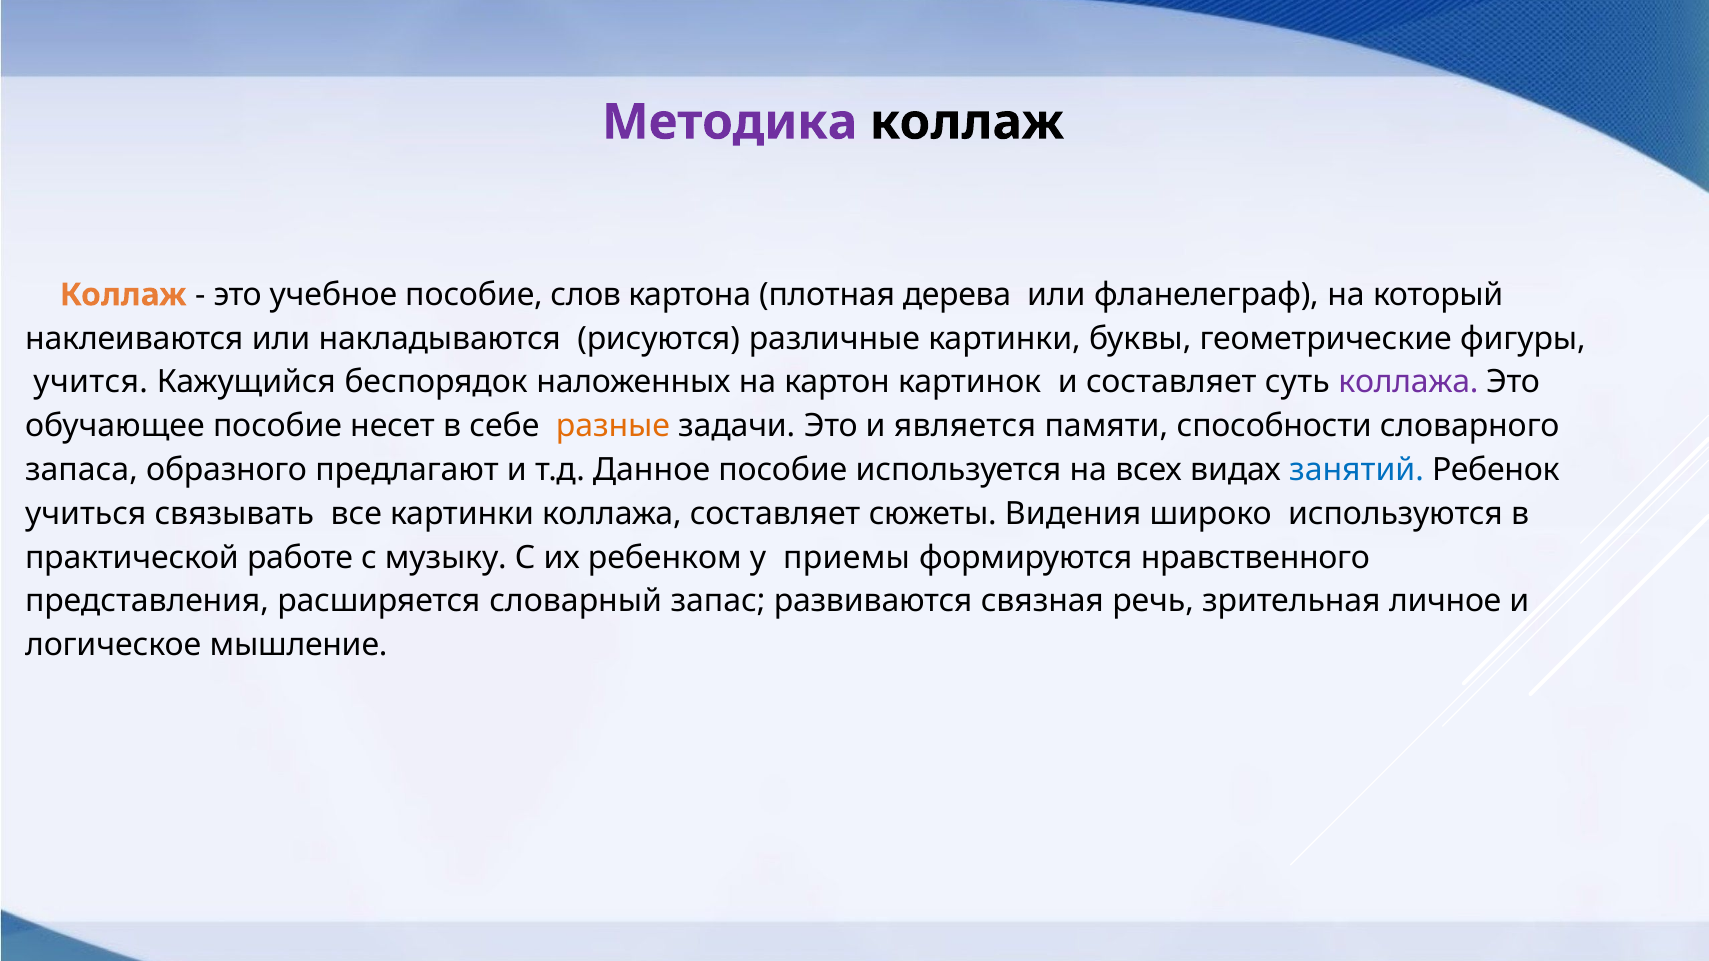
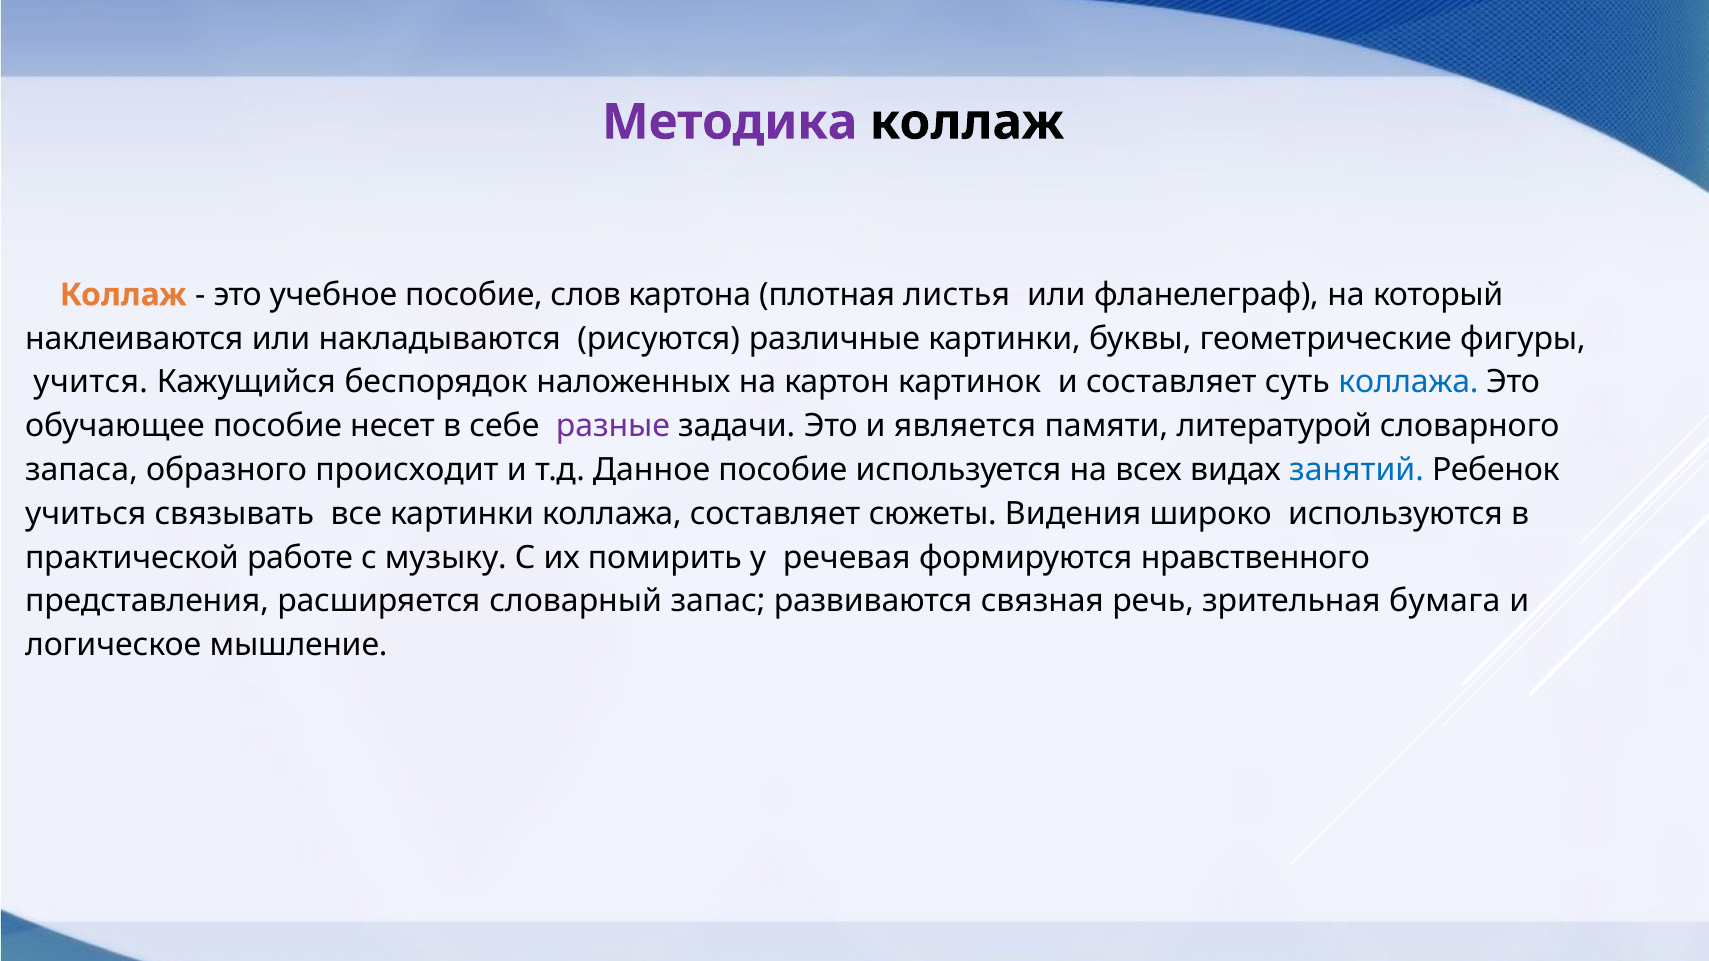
дерева: дерева -> листья (957, 295)
коллажа colour: purple -> blue (1408, 383)
разные colour: orange -> purple (613, 426)
способности: способности -> литературой (1274, 426)
предлагают: предлагают -> происходит (407, 470)
ребенком: ребенком -> помирить (665, 558)
приемы: приемы -> речевая (847, 558)
личное: личное -> бумага (1445, 602)
